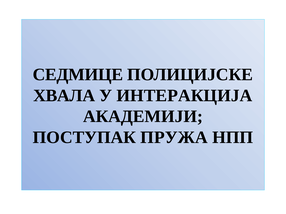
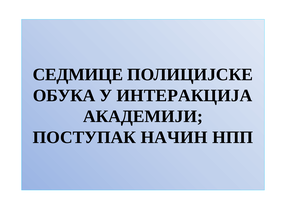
ХВАЛА: ХВАЛА -> ОБУКА (64, 96)
ПРУЖА: ПРУЖА -> НАЧИН (174, 138)
